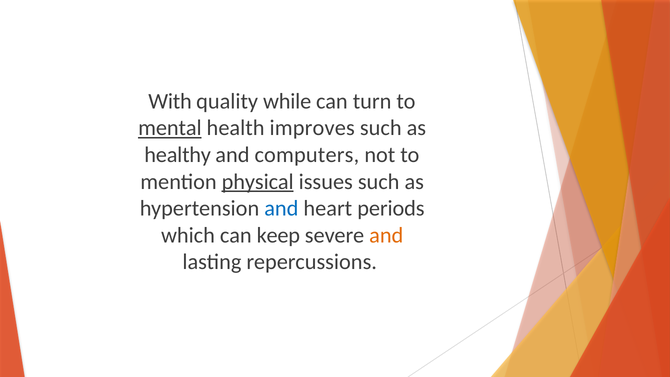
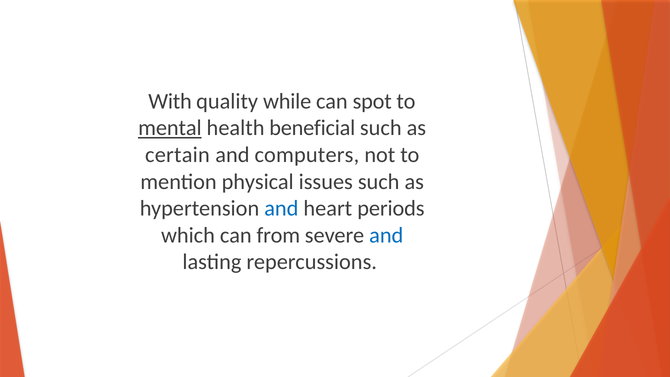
turn: turn -> spot (372, 101)
improves: improves -> beneficial (312, 128)
healthy: healthy -> certain (177, 155)
physical underline: present -> none (258, 182)
keep: keep -> from (278, 235)
and colour: orange -> blue (386, 235)
